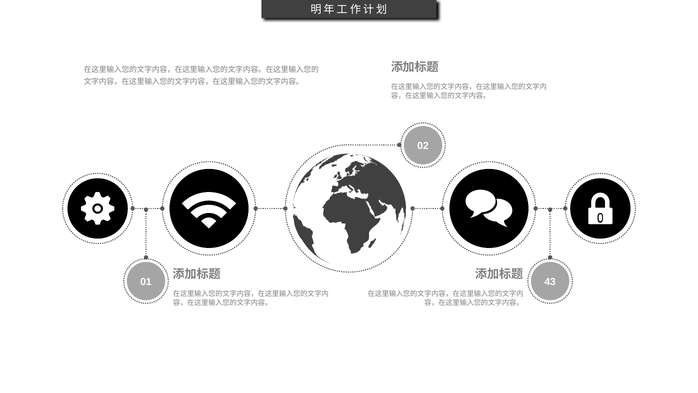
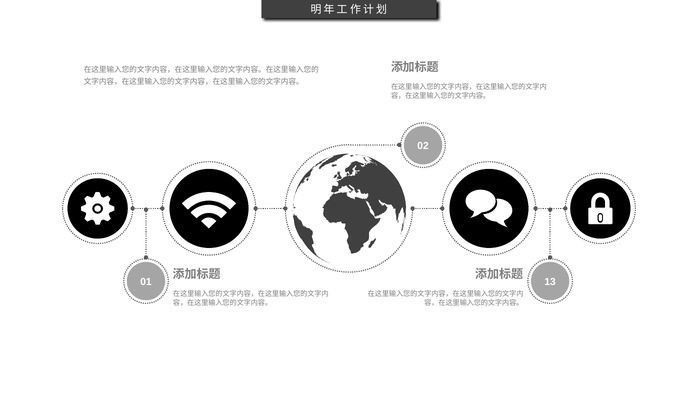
43: 43 -> 13 (550, 281)
